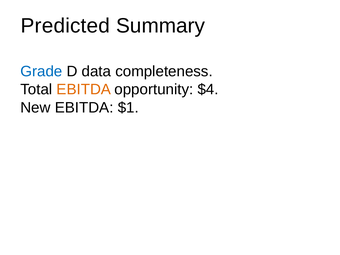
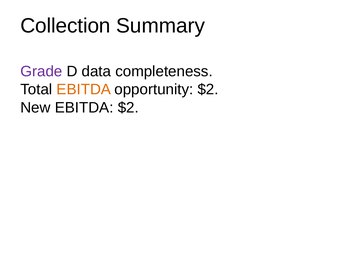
Predicted: Predicted -> Collection (65, 26)
Grade colour: blue -> purple (41, 71)
opportunity $4: $4 -> $2 (208, 89)
EBITDA $1: $1 -> $2 (128, 108)
